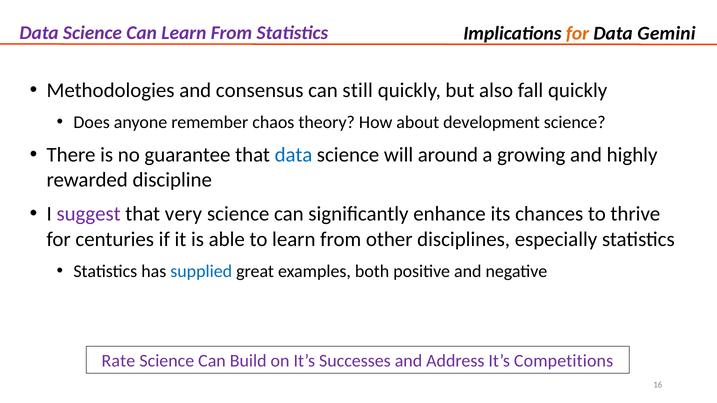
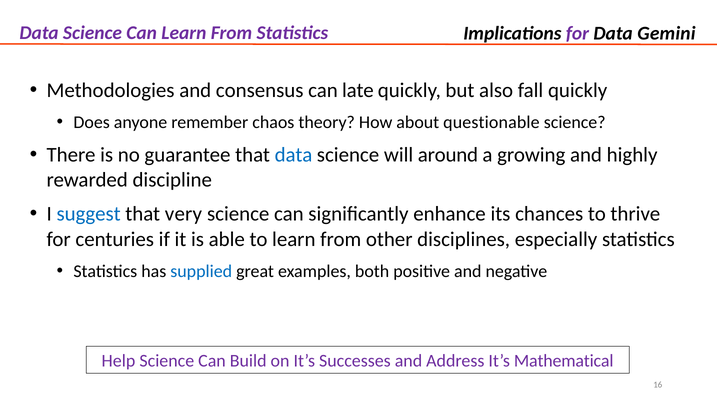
for colour: orange -> purple (577, 33)
still: still -> late (358, 91)
development: development -> questionable (491, 123)
suggest colour: purple -> blue (89, 214)
Rate: Rate -> Help (118, 361)
Competitions: Competitions -> Mathematical (564, 361)
